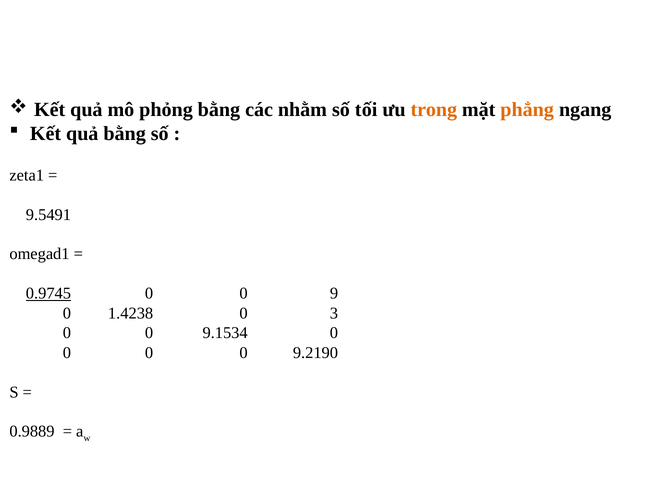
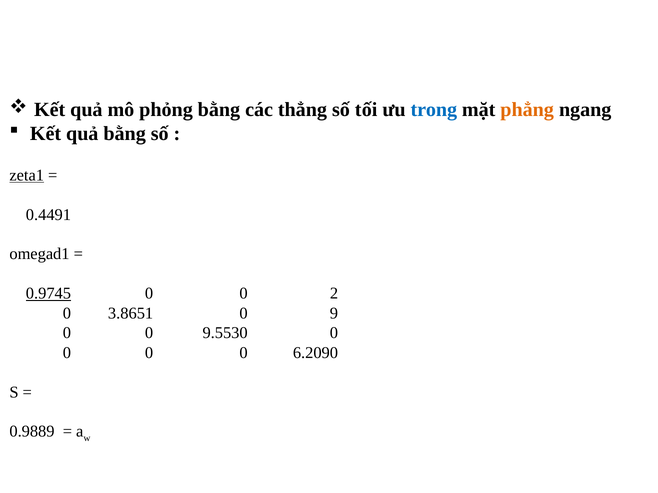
nhằm: nhằm -> thẳng (302, 110)
trong colour: orange -> blue (434, 110)
zeta1 underline: none -> present (27, 175)
9.5491: 9.5491 -> 0.4491 (48, 215)
9: 9 -> 2 (334, 294)
1.4238: 1.4238 -> 3.8651 (131, 314)
3: 3 -> 9 (334, 314)
9.1534: 9.1534 -> 9.5530 (225, 333)
9.2190: 9.2190 -> 6.2090 (315, 353)
